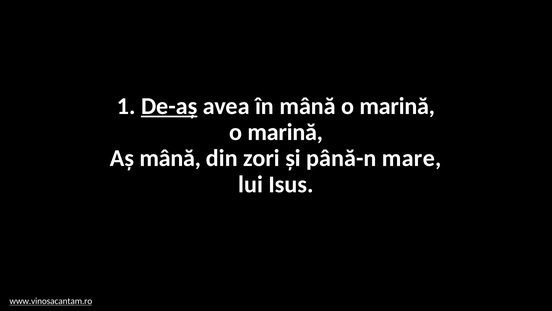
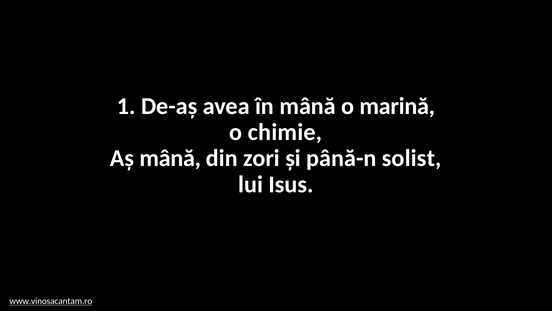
De-aș underline: present -> none (169, 106)
marină: marină -> chimie (285, 132)
mare: mare -> solist (412, 158)
